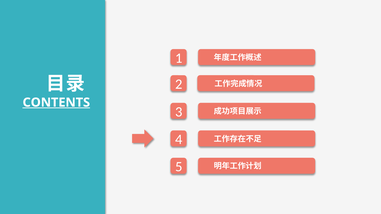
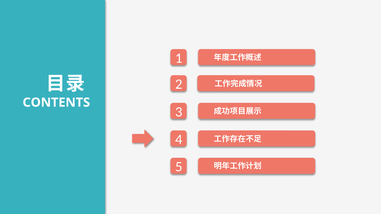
CONTENTS underline: present -> none (56, 103)
